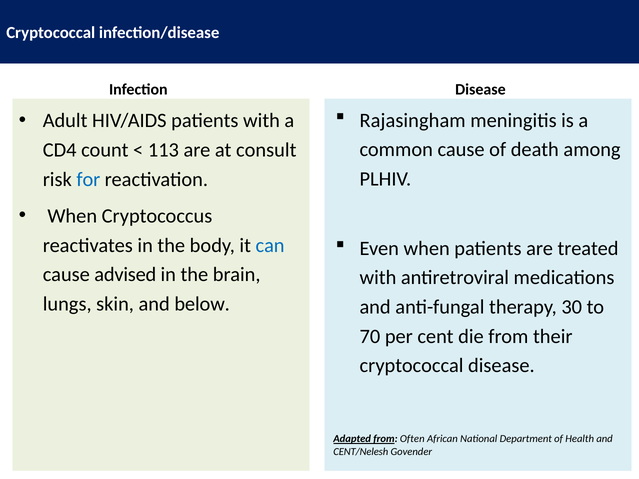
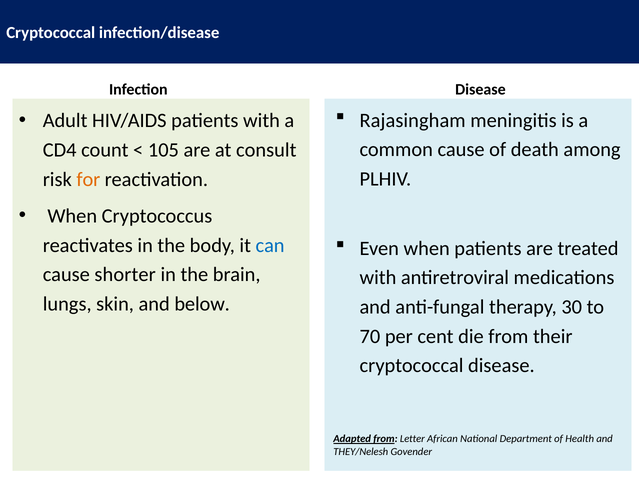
113: 113 -> 105 (163, 150)
for colour: blue -> orange (88, 179)
advised: advised -> shorter (125, 275)
Often: Often -> Letter (412, 439)
CENT/Nelesh: CENT/Nelesh -> THEY/Nelesh (361, 452)
